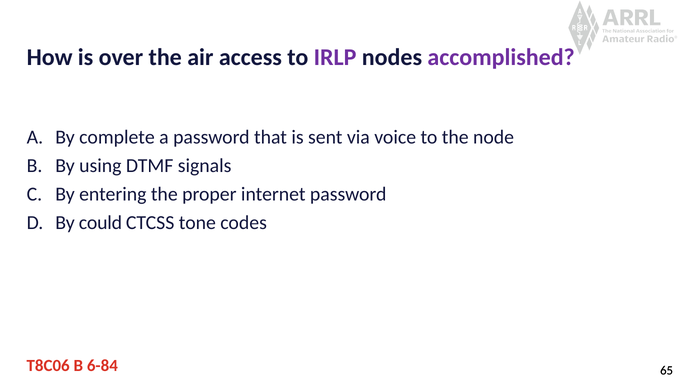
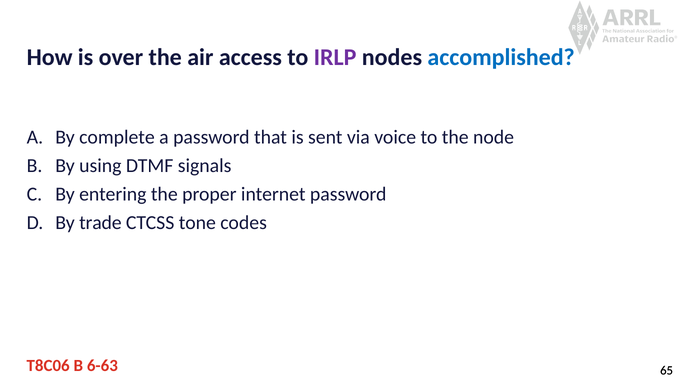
accomplished colour: purple -> blue (501, 57)
could: could -> trade (100, 222)
6-84: 6-84 -> 6-63 (102, 365)
